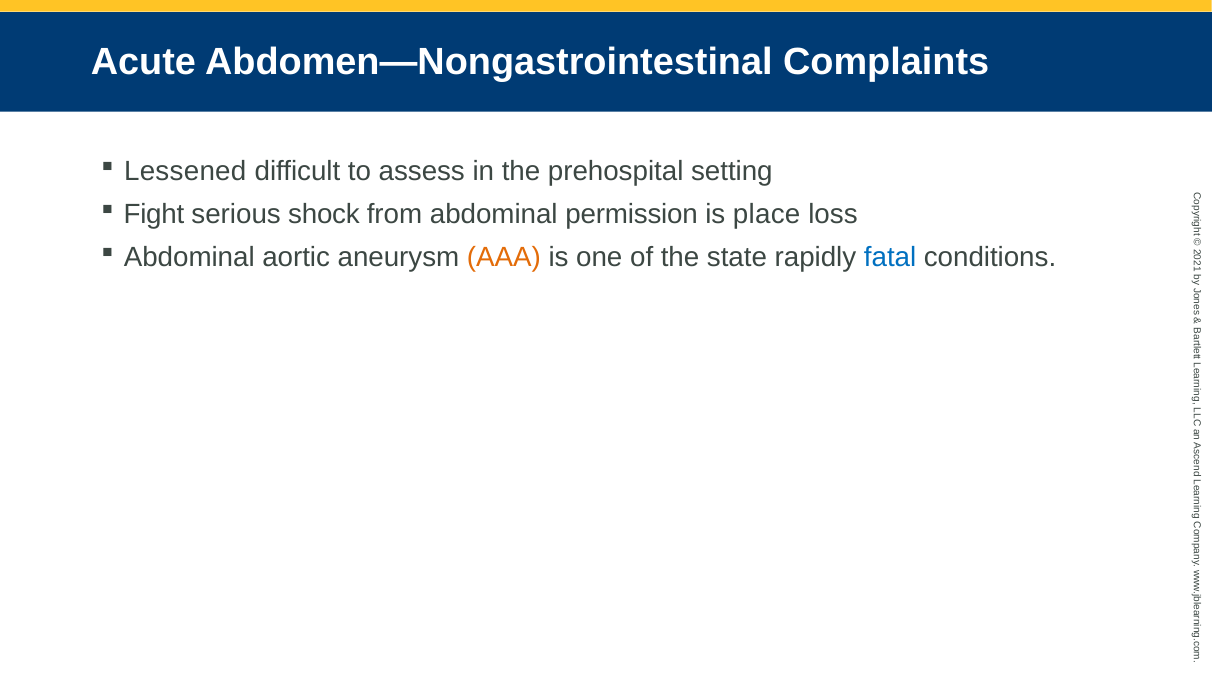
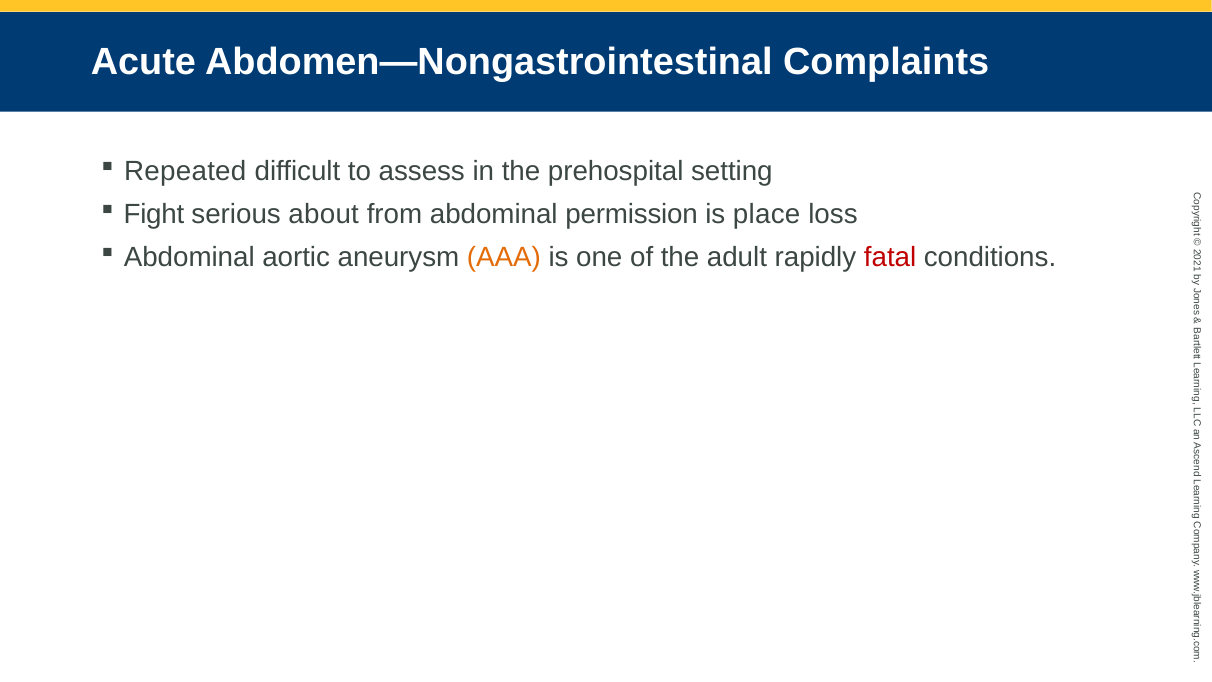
Lessened: Lessened -> Repeated (185, 171)
shock: shock -> about (324, 214)
state: state -> adult (737, 257)
fatal colour: blue -> red (890, 257)
